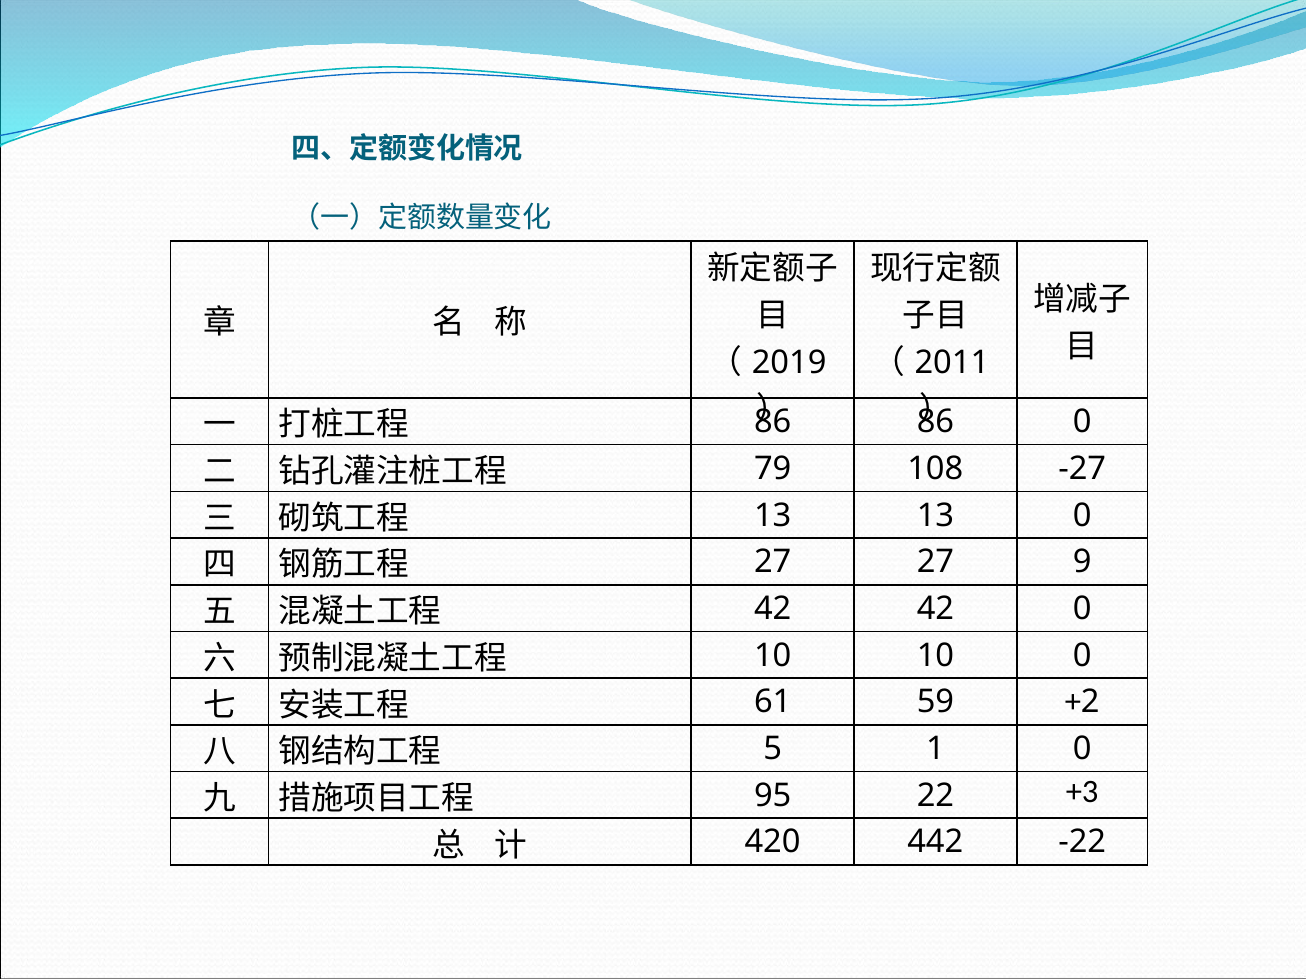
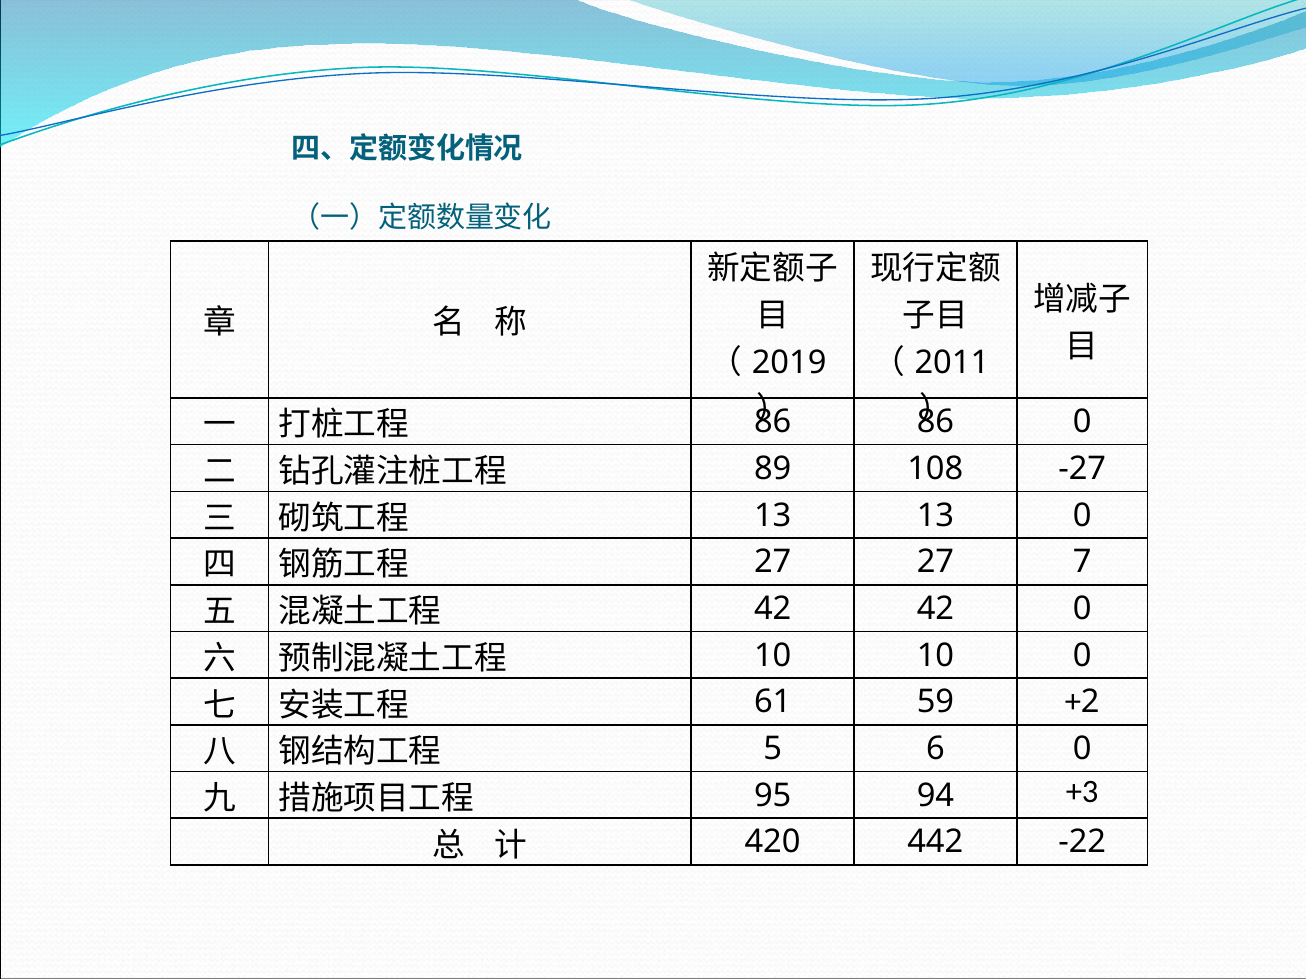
79: 79 -> 89 (773, 469)
9: 9 -> 7 (1082, 562)
1: 1 -> 6 (936, 749)
22: 22 -> 94 (935, 796)
